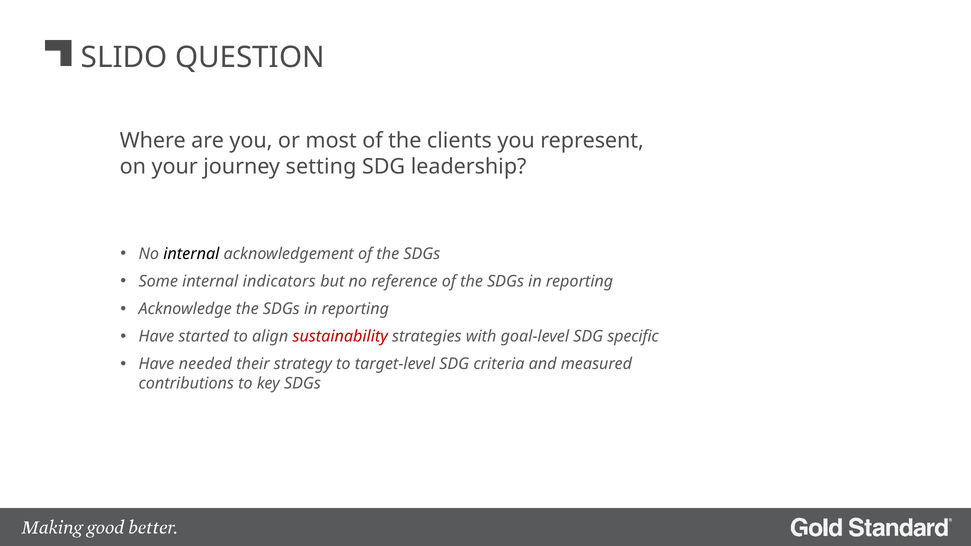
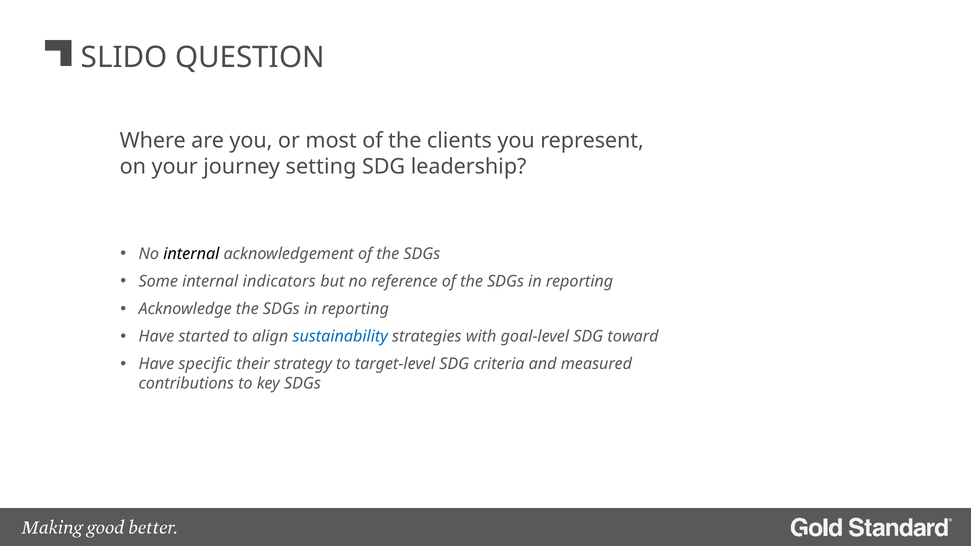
sustainability colour: red -> blue (340, 337)
specific: specific -> toward (633, 337)
needed: needed -> specific (205, 364)
